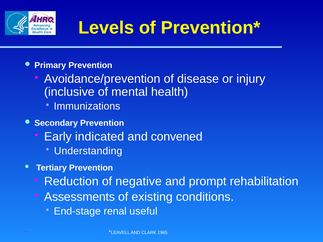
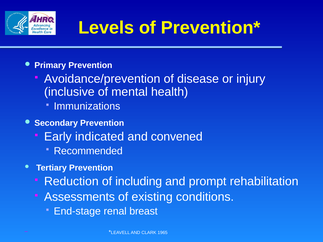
Understanding: Understanding -> Recommended (88, 151)
negative: negative -> including (139, 182)
useful: useful -> breast (144, 211)
